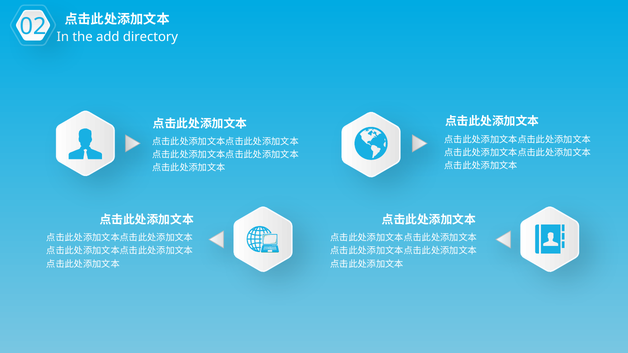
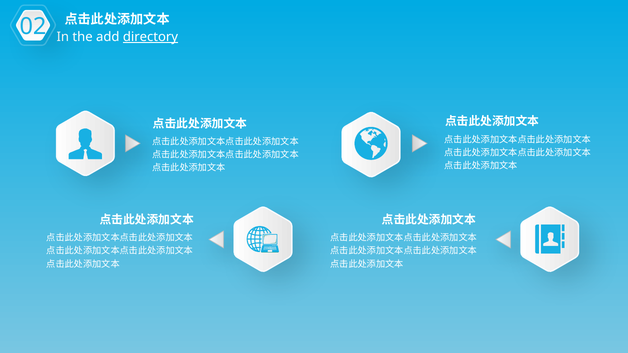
directory underline: none -> present (150, 37)
